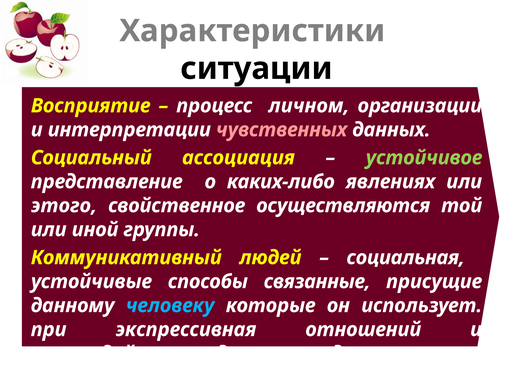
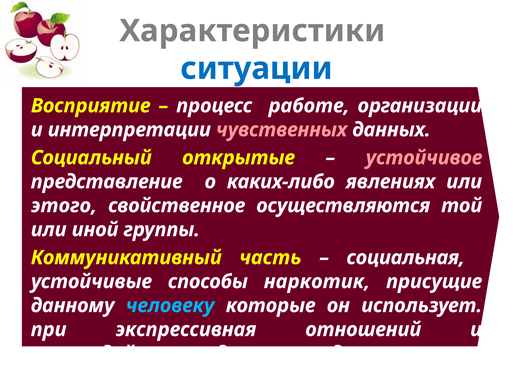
ситуации colour: black -> blue (256, 68)
личном: личном -> работе (309, 106)
ассоциация: ассоциация -> открытые (239, 158)
устойчивое colour: light green -> pink (424, 158)
людей: людей -> часть (270, 257)
связанные: связанные -> наркотик (317, 281)
